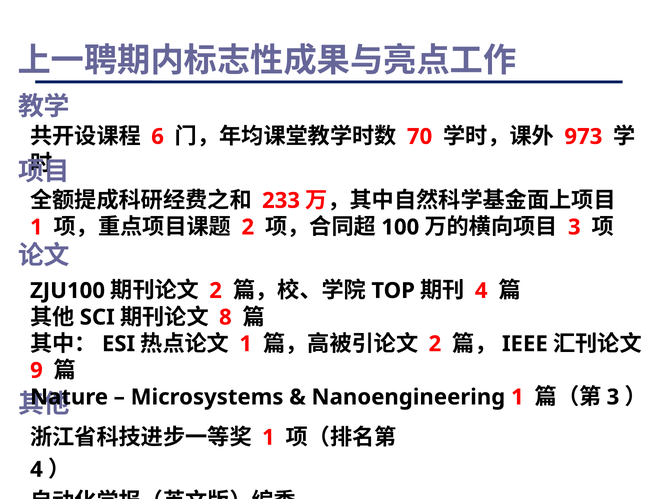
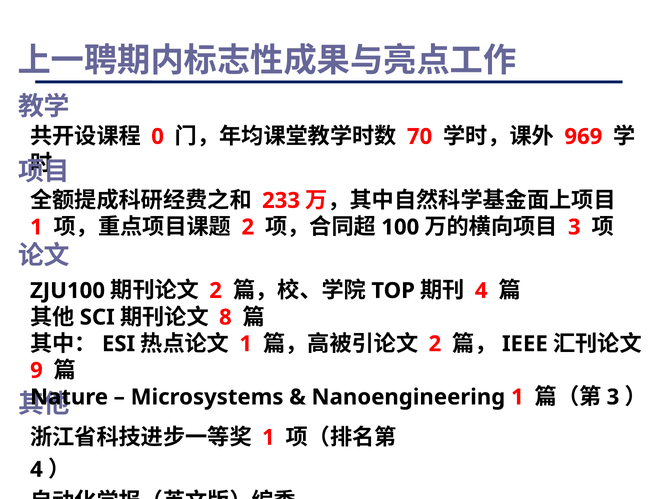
6: 6 -> 0 (158, 137)
973: 973 -> 969 (583, 137)
